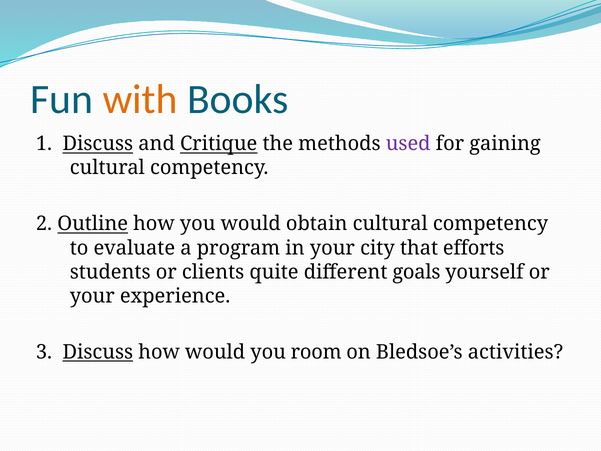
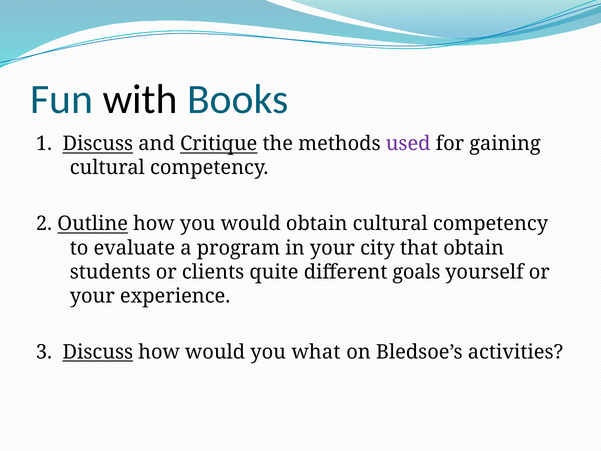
with colour: orange -> black (140, 99)
that efforts: efforts -> obtain (474, 248)
room: room -> what (316, 352)
